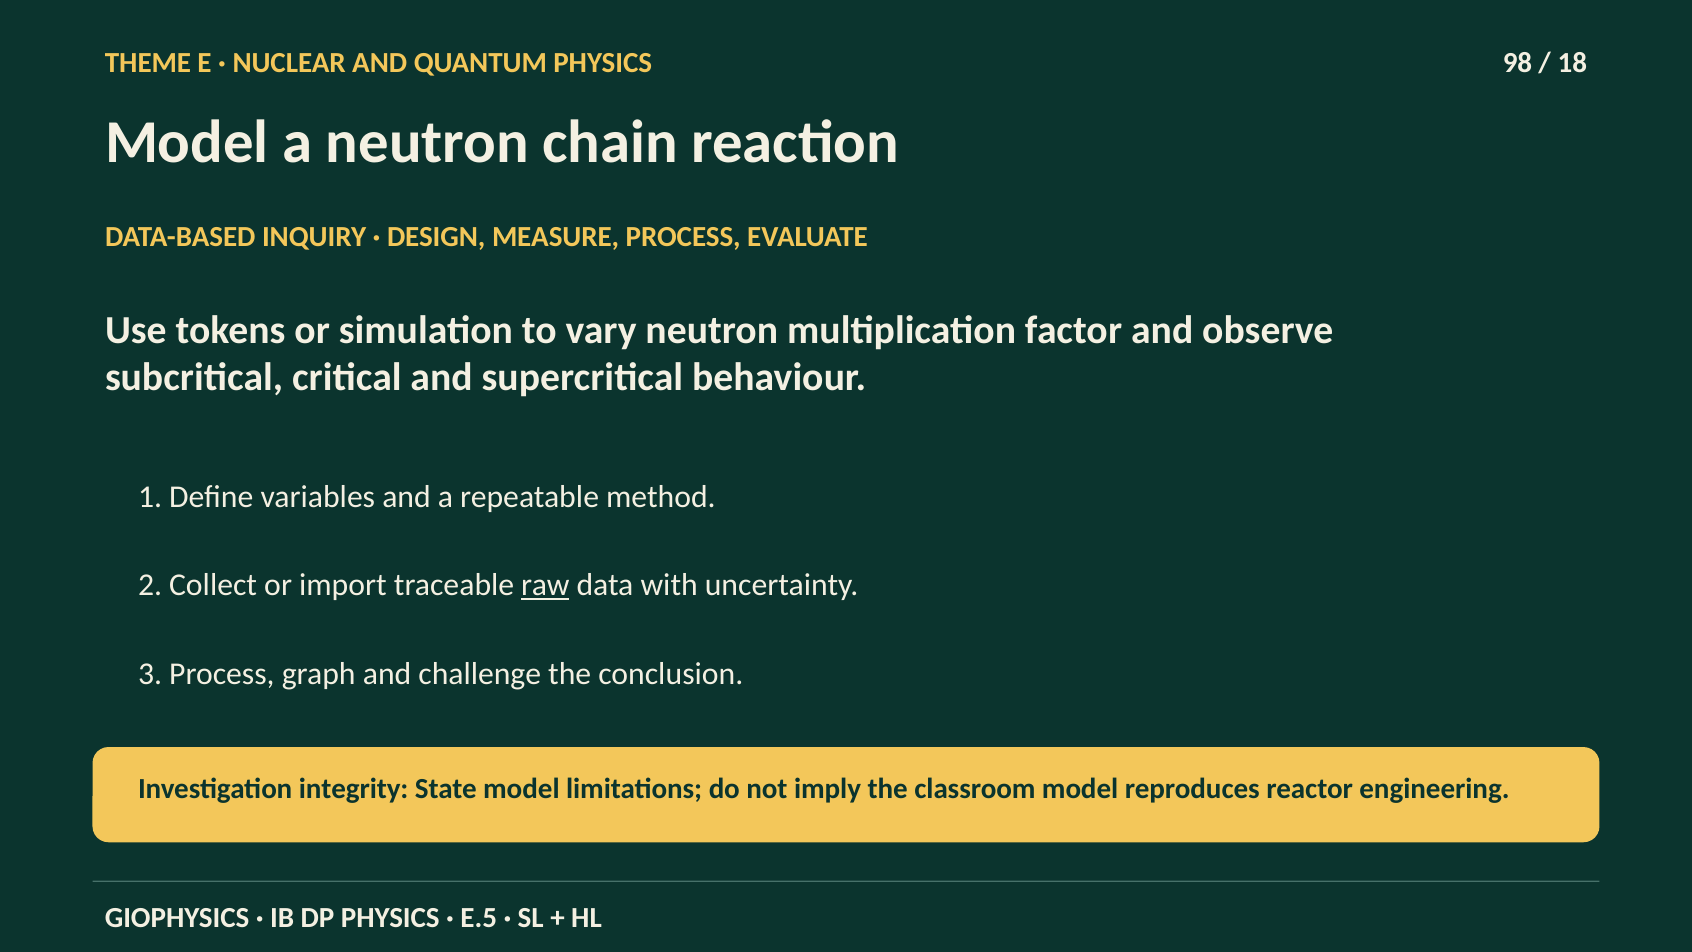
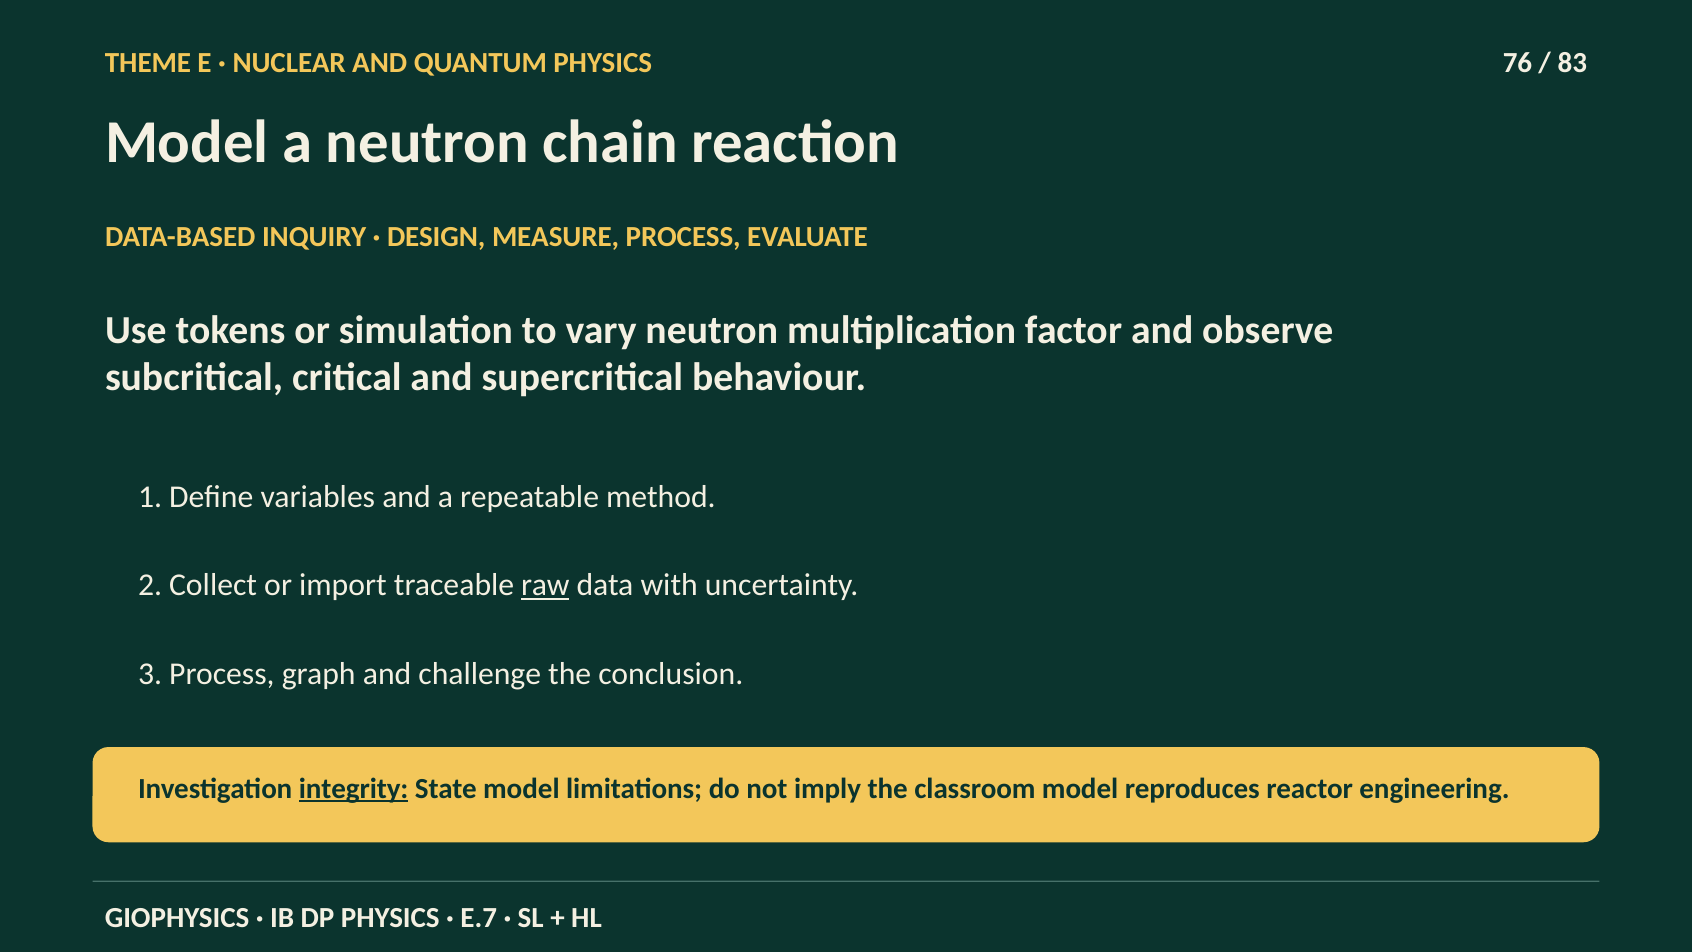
98: 98 -> 76 (1517, 63)
18: 18 -> 83 (1572, 63)
integrity underline: none -> present (354, 788)
E.5: E.5 -> E.7 (479, 918)
